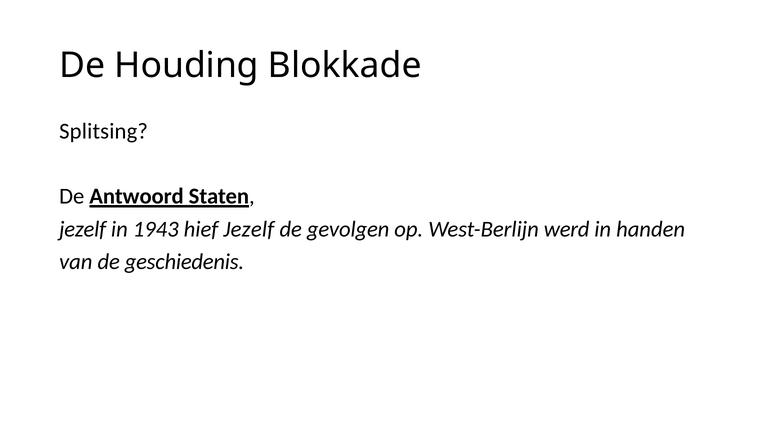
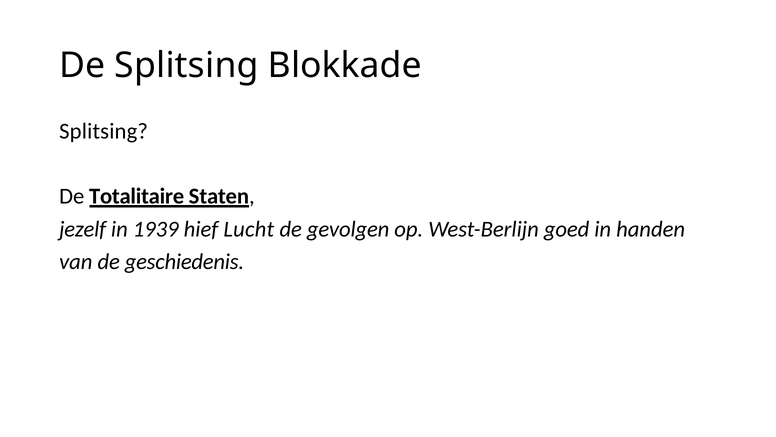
De Houding: Houding -> Splitsing (186, 65)
Antwoord: Antwoord -> Totalitaire (137, 196)
1943: 1943 -> 1939 (156, 229)
hief Jezelf: Jezelf -> Lucht (249, 229)
werd: werd -> goed (567, 229)
